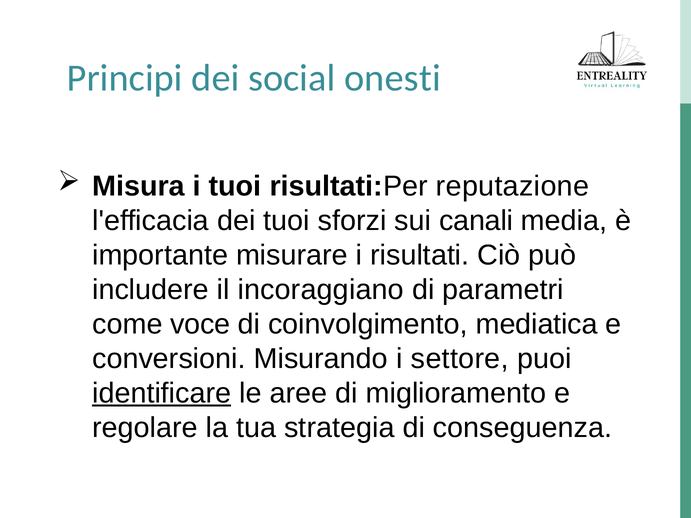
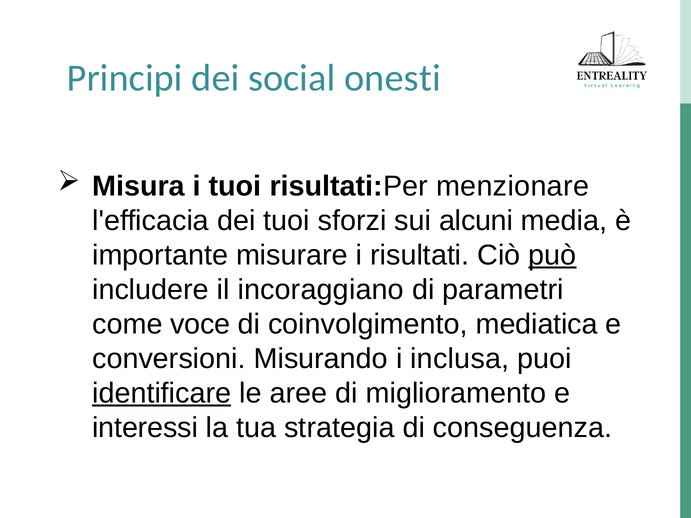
reputazione: reputazione -> menzionare (513, 186)
canali: canali -> alcuni (476, 221)
può underline: none -> present (552, 255)
settore: settore -> inclusa (460, 359)
regolare: regolare -> interessi (145, 428)
